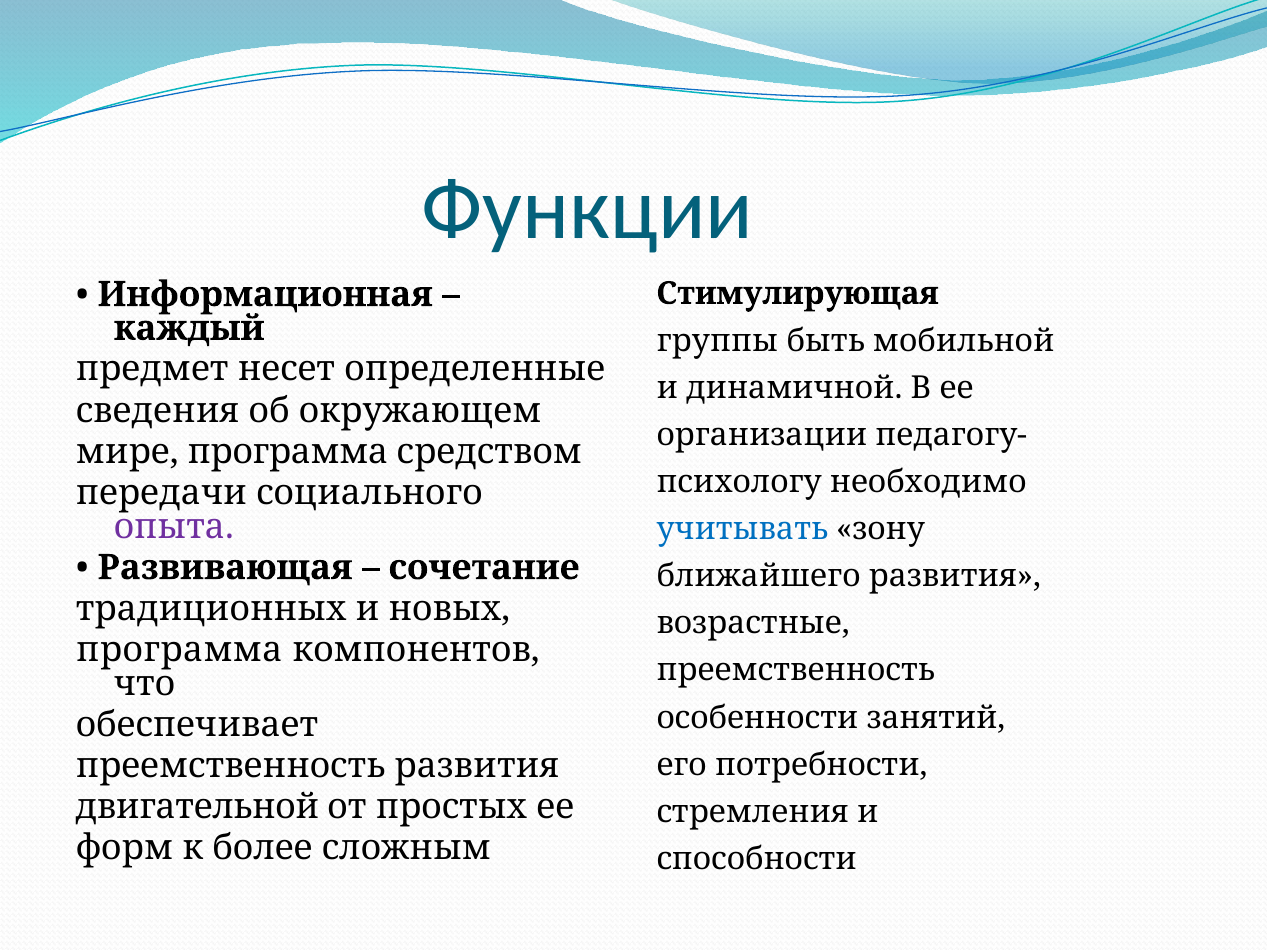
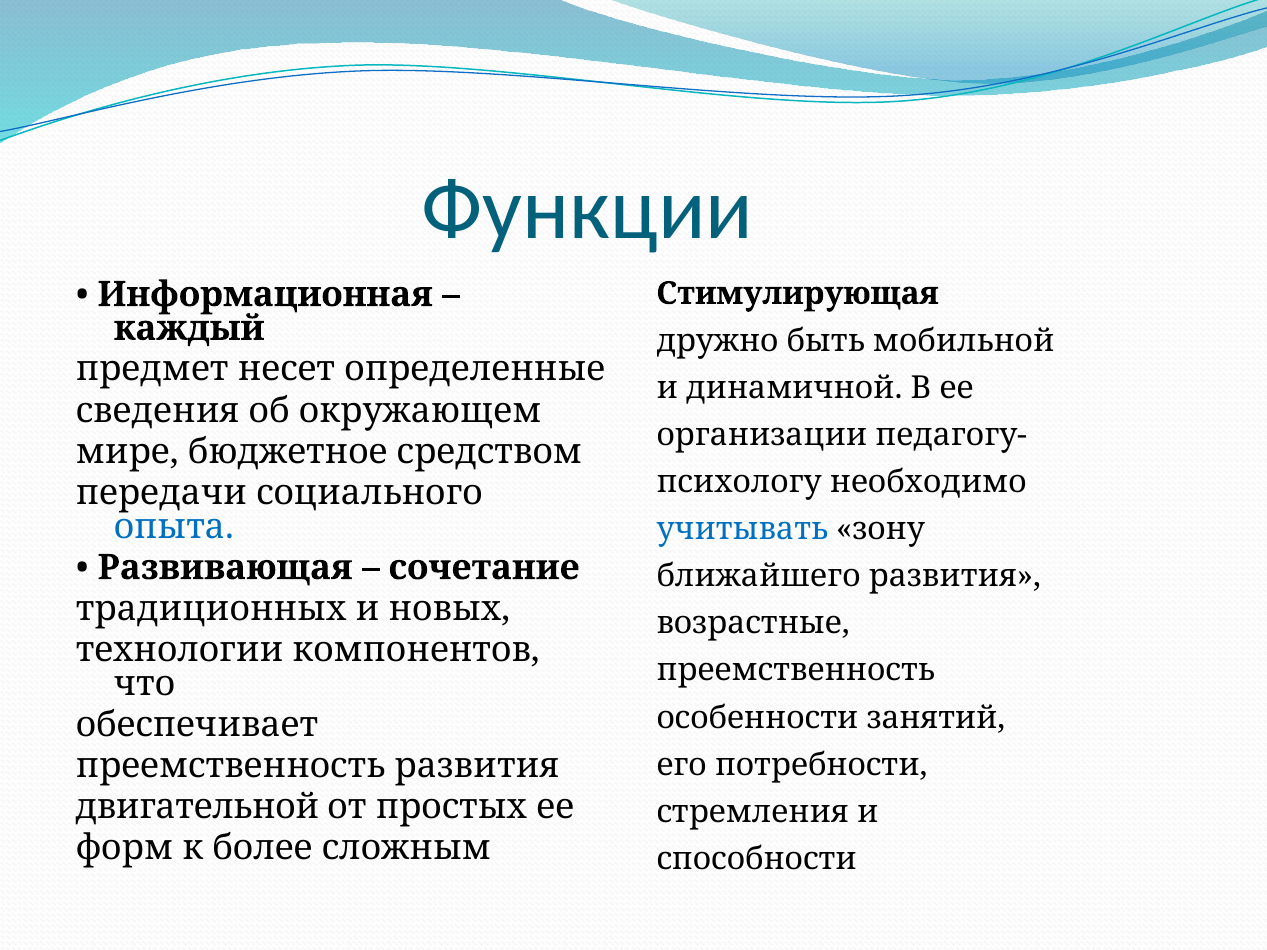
группы: группы -> дружно (717, 341)
мире программа: программа -> бюджетное (288, 452)
опыта colour: purple -> blue (174, 527)
программа: программа -> технологии (180, 650)
